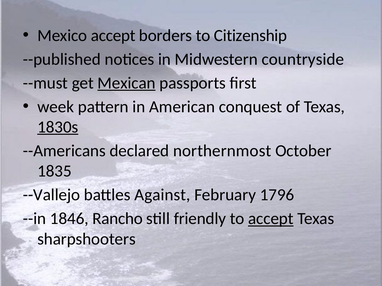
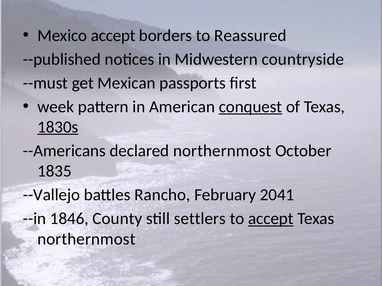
Citizenship: Citizenship -> Reassured (250, 36)
Mexican underline: present -> none (127, 83)
conquest underline: none -> present (250, 107)
Against: Against -> Rancho (162, 195)
1796: 1796 -> 2041 (277, 195)
Rancho: Rancho -> County (117, 219)
friendly: friendly -> settlers (200, 219)
sharpshooters: sharpshooters -> northernmost (86, 239)
